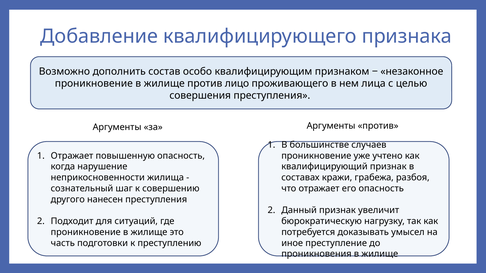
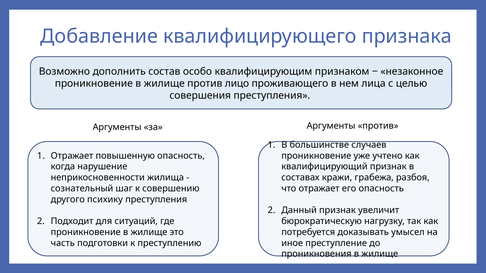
нанесен: нанесен -> психику (105, 200)
